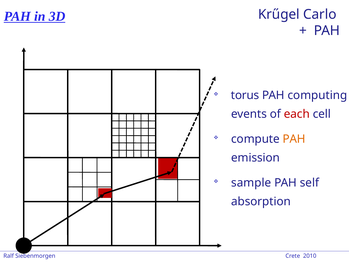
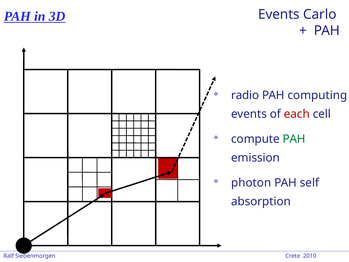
Krűgel: Krűgel -> Events (279, 14)
torus: torus -> radio (245, 95)
PAH colour: orange -> green (294, 139)
sample: sample -> photon (251, 183)
